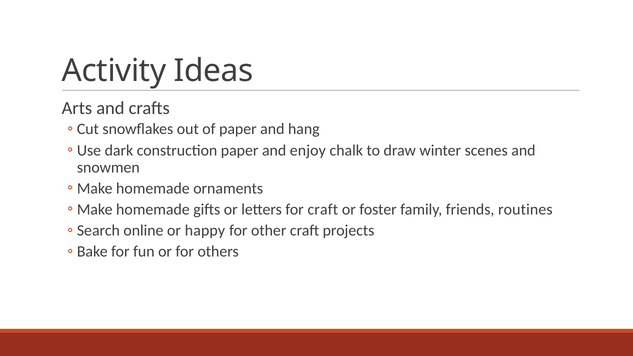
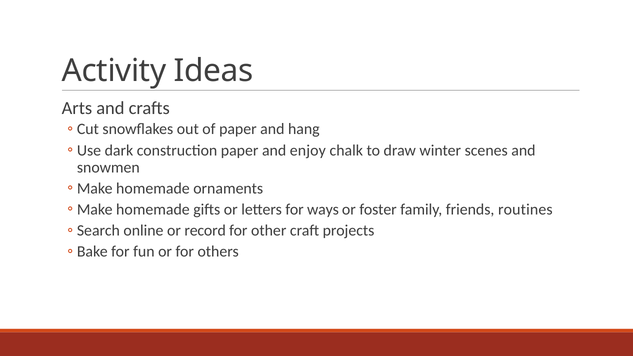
for craft: craft -> ways (323, 209)
happy: happy -> record (205, 231)
